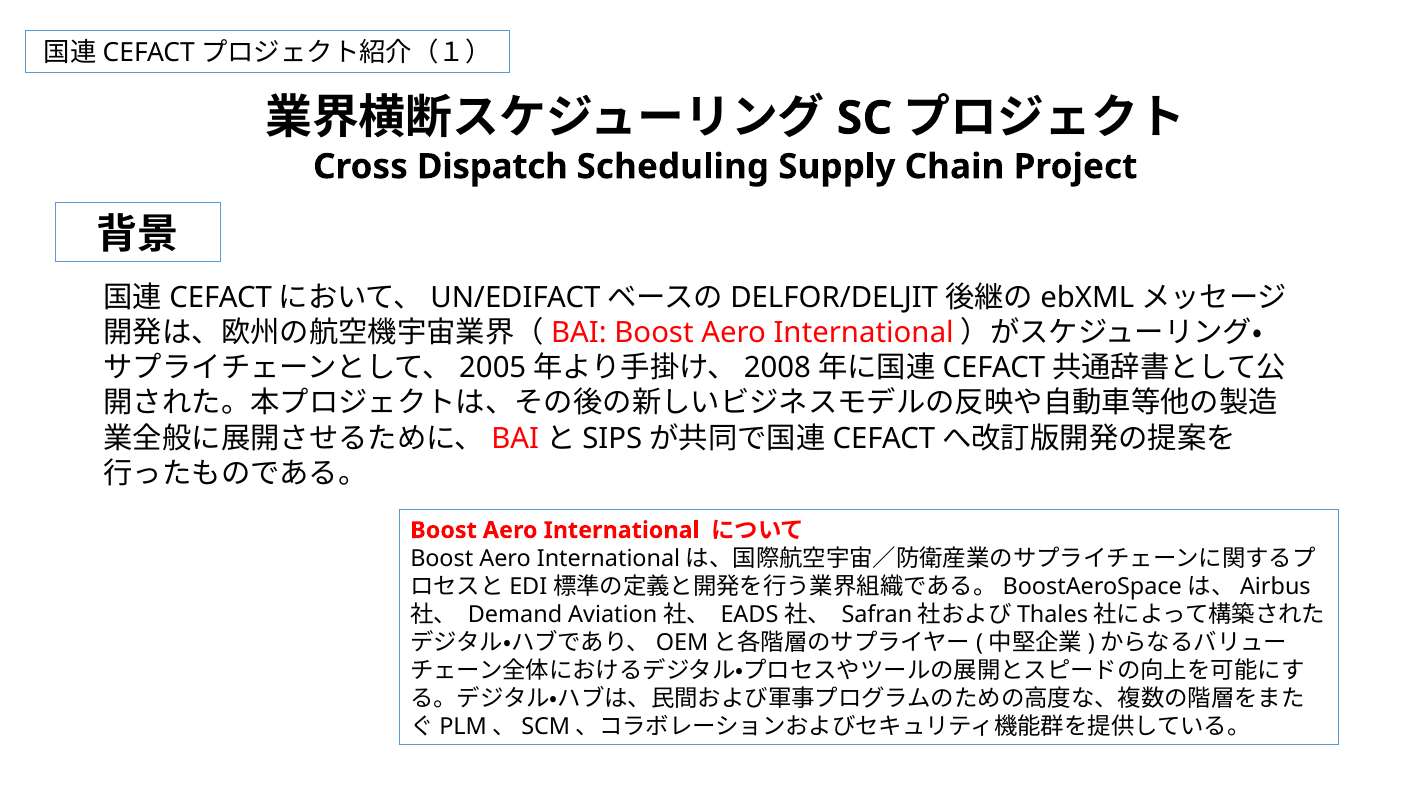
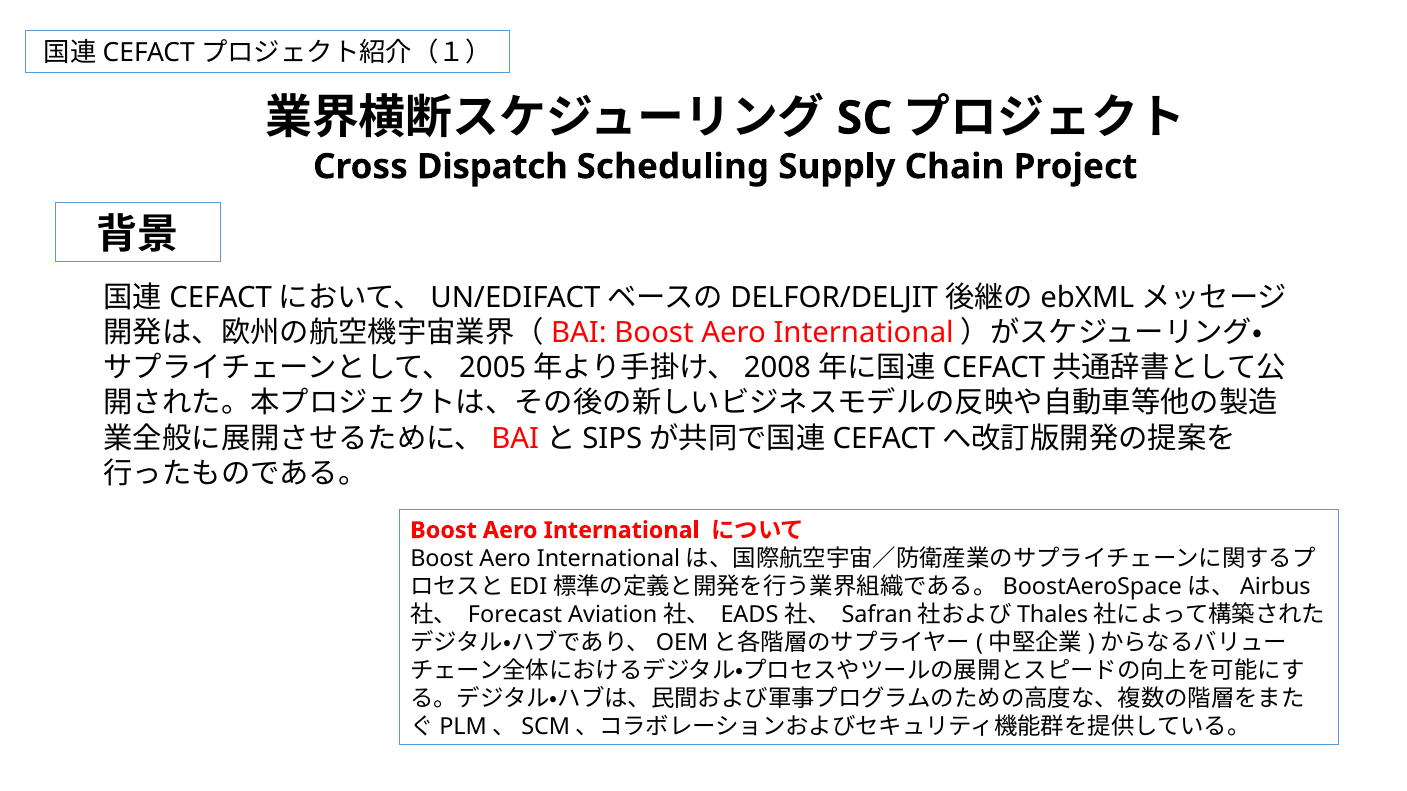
Demand: Demand -> Forecast (515, 615)
